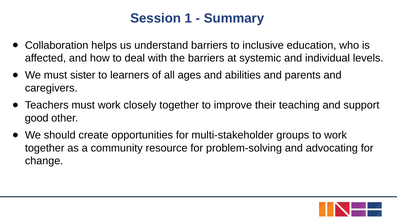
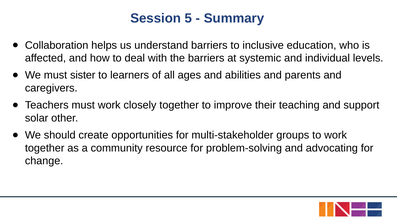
1: 1 -> 5 (188, 18)
good: good -> solar (37, 118)
